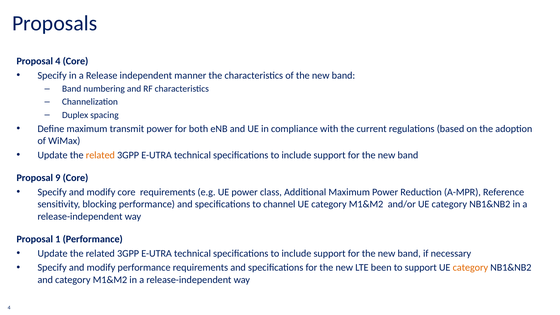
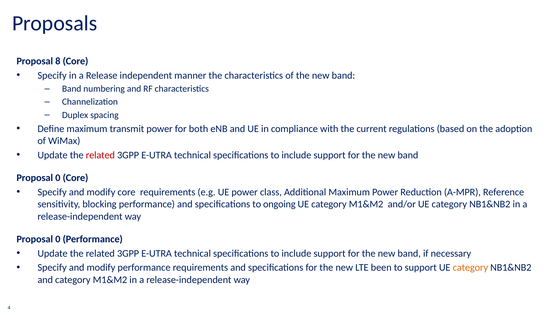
Proposal 4: 4 -> 8 (58, 61)
related colour: orange -> red (100, 155)
9: 9 -> 0 (58, 178)
channel: channel -> ongoing (279, 204)
1: 1 -> 0 (58, 239)
